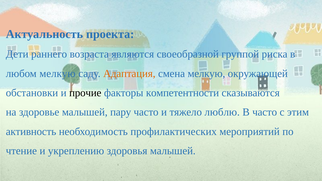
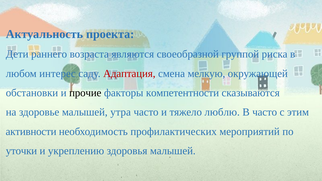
любом мелкую: мелкую -> интерес (57, 74)
Адаптация colour: orange -> red (129, 74)
пару: пару -> утра (121, 112)
активность: активность -> активности (31, 132)
чтение: чтение -> уточки (21, 151)
